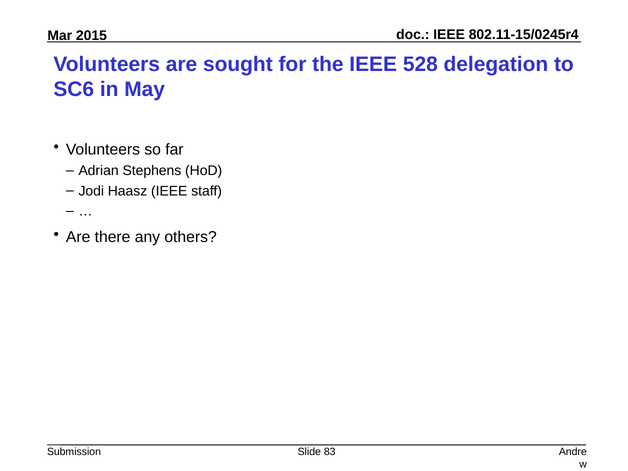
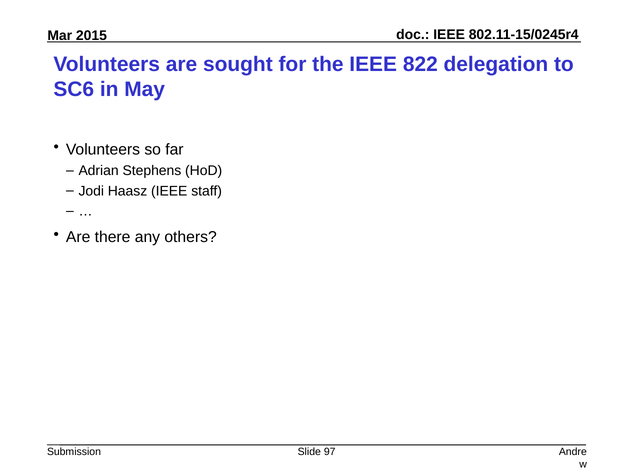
528: 528 -> 822 (420, 64)
83: 83 -> 97 (330, 452)
